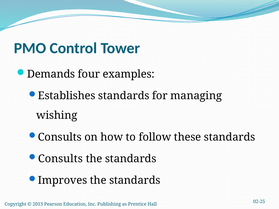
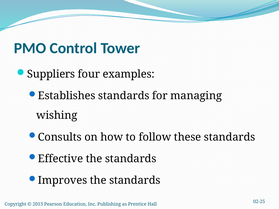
Demands: Demands -> Suppliers (51, 74)
Consults: Consults -> Effective (60, 159)
